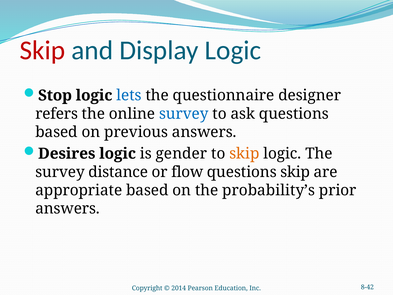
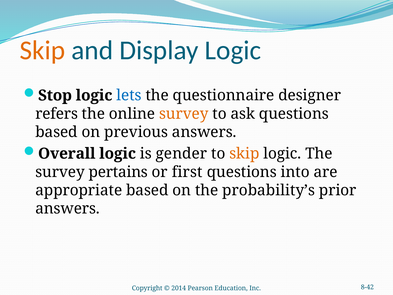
Skip colour: red -> orange (42, 50)
survey colour: blue -> orange (184, 114)
Desires: Desires -> Overall (67, 153)
distance: distance -> pertains (118, 172)
flow: flow -> first (187, 172)
questions skip: skip -> into (295, 172)
